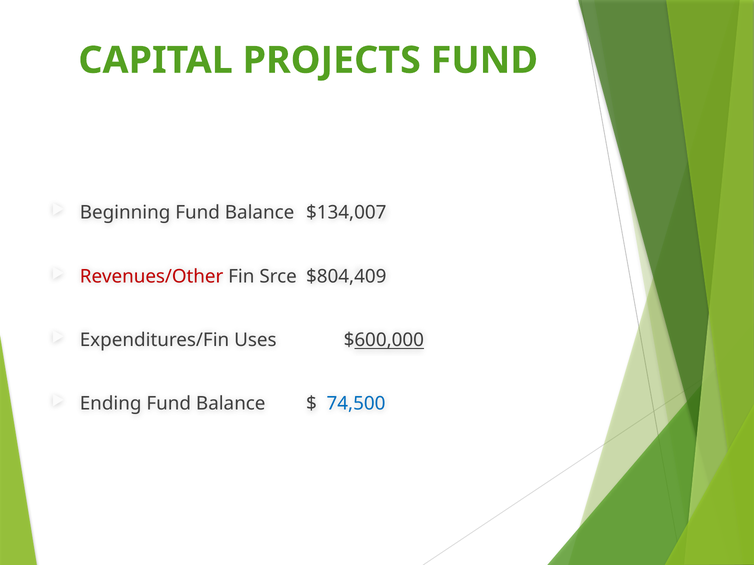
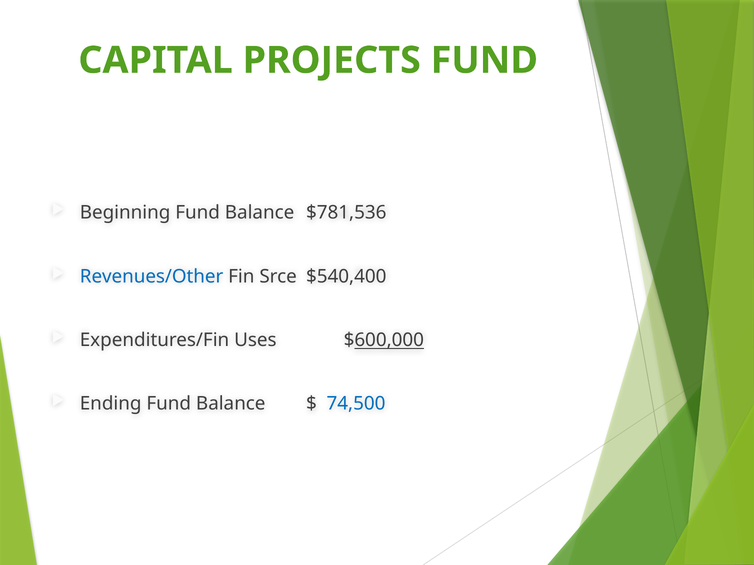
$134,007: $134,007 -> $781,536 (346, 213)
Revenues/Other colour: red -> blue (152, 277)
$804,409: $804,409 -> $540,400 (346, 277)
